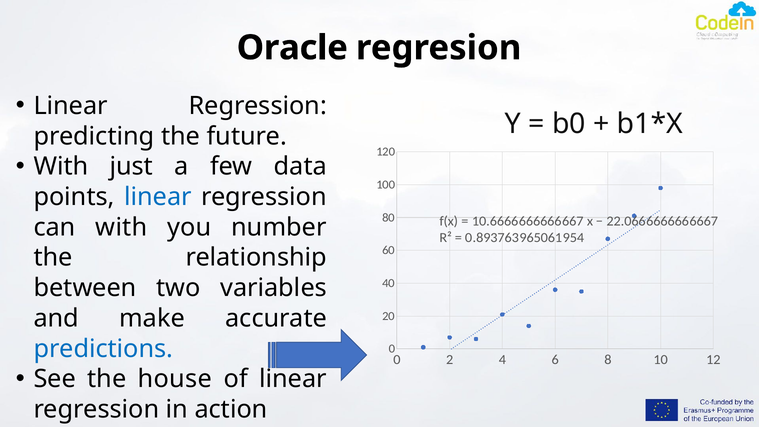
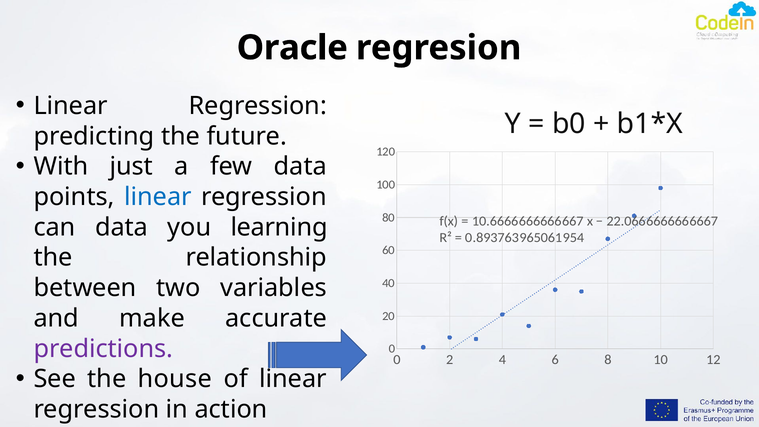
can with: with -> data (122, 227)
number: number -> learning (279, 227)
predictions colour: blue -> purple (103, 349)
